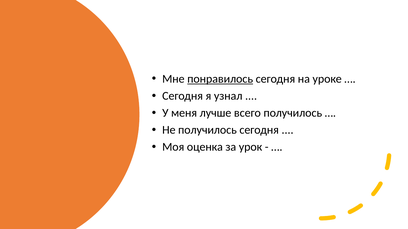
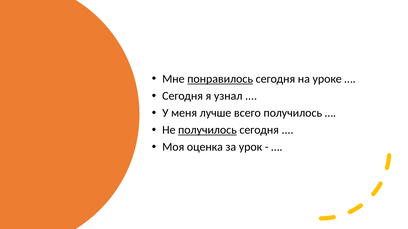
получилось underline: none -> present (207, 130)
